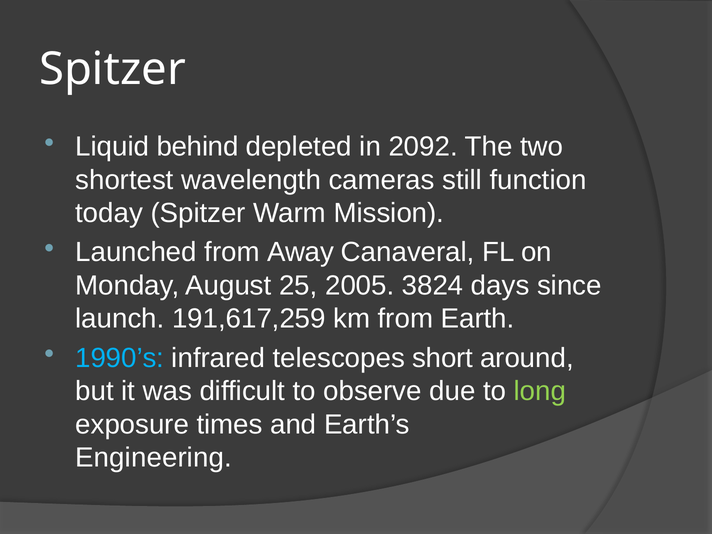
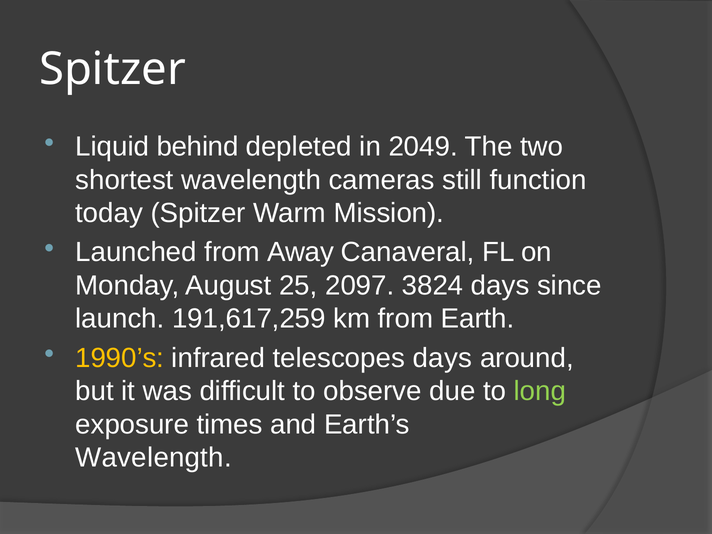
2092: 2092 -> 2049 (423, 147)
2005: 2005 -> 2097 (360, 286)
1990’s colour: light blue -> yellow (120, 358)
telescopes short: short -> days (442, 358)
Engineering: Engineering -> Wavelength (154, 458)
